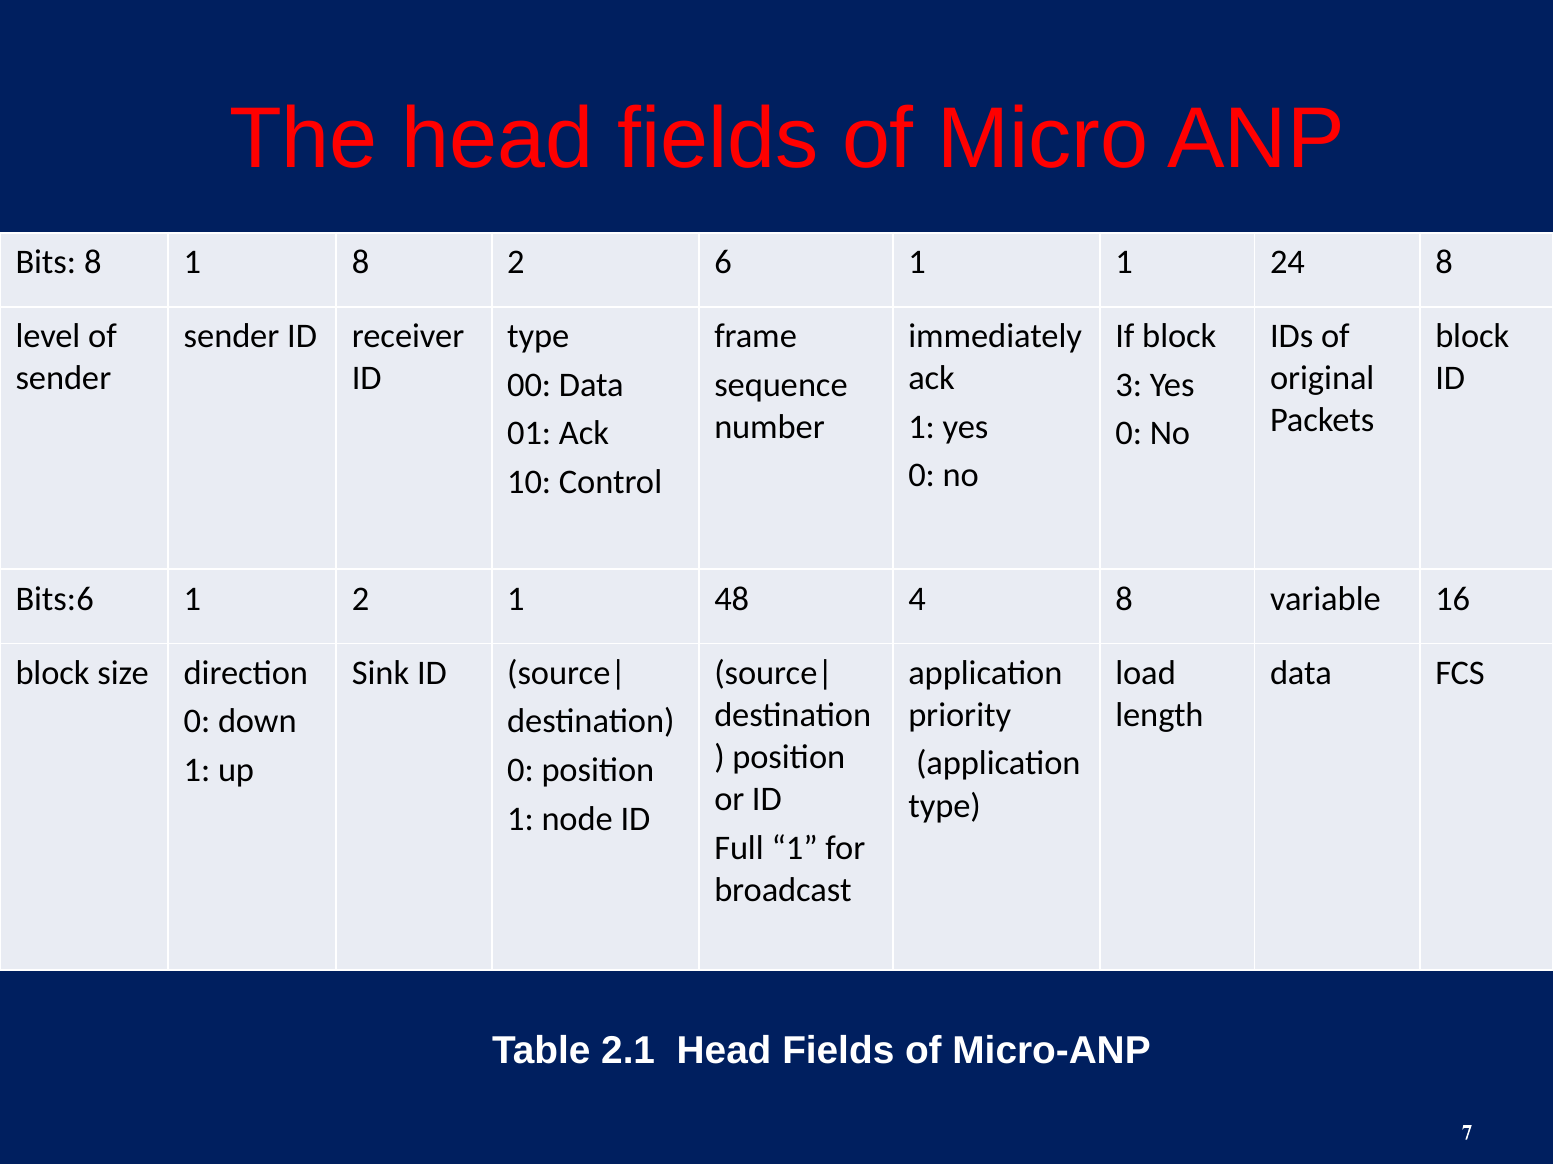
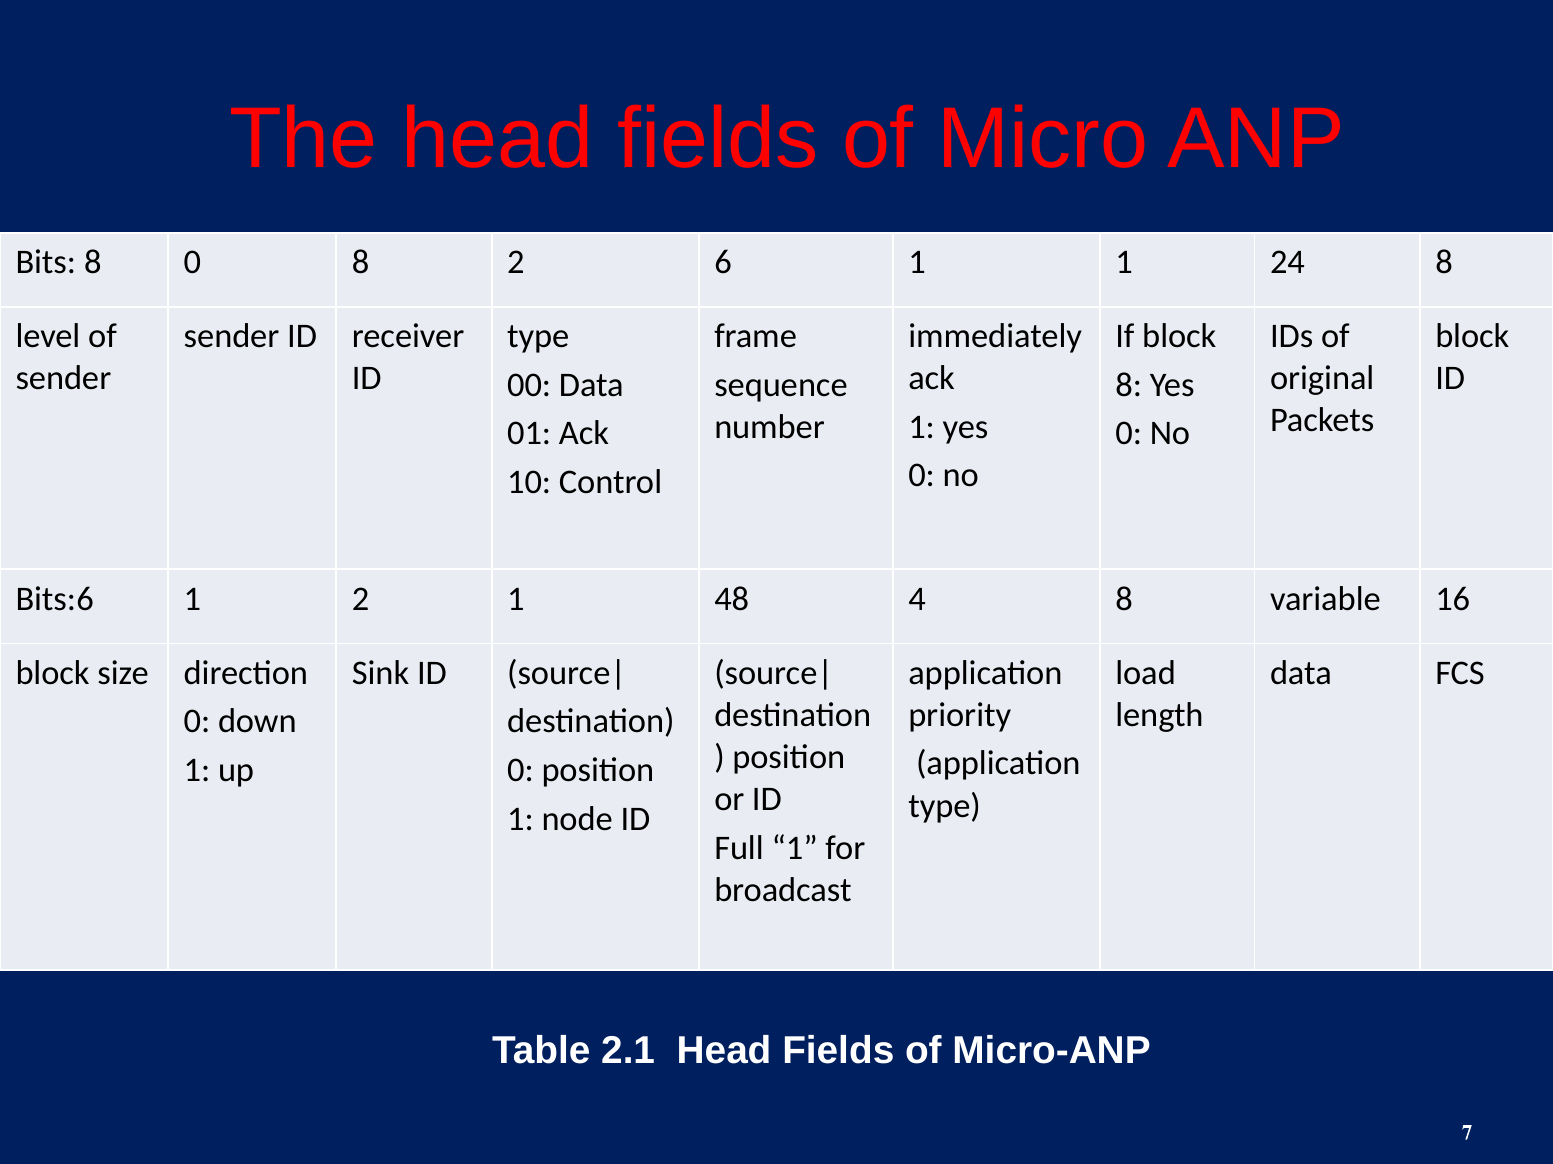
8 1: 1 -> 0 (192, 262)
3: 3 -> 8 (1129, 385)
